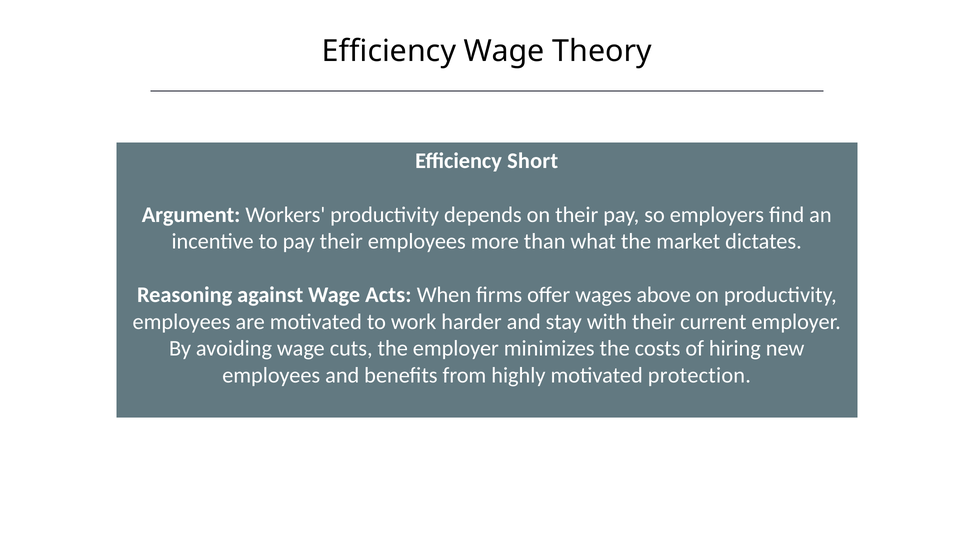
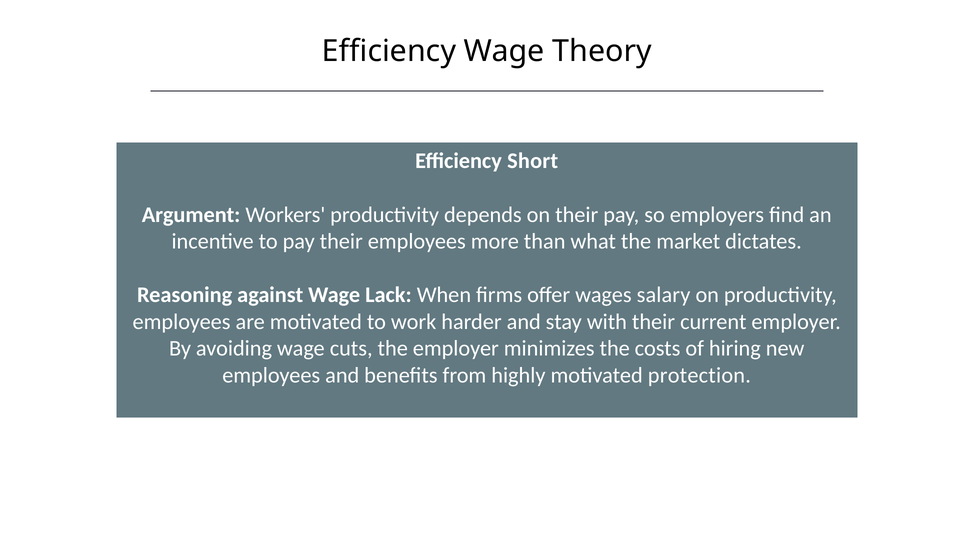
Acts: Acts -> Lack (388, 295)
above: above -> salary (664, 295)
